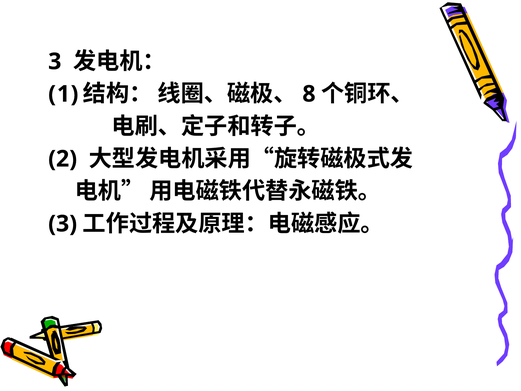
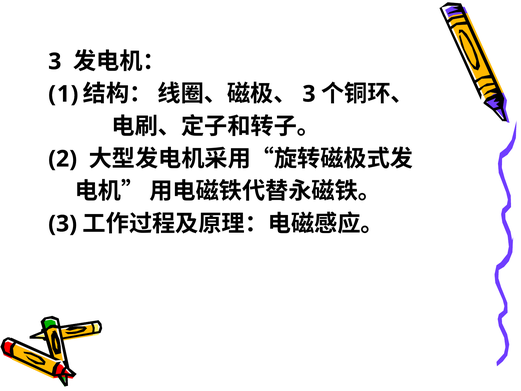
8: 8 -> 3 (309, 94)
